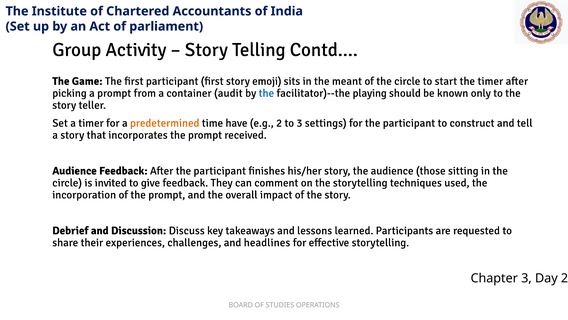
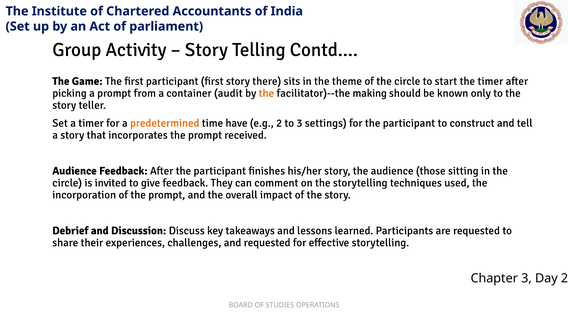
emoji: emoji -> there (267, 81)
meant: meant -> theme (347, 81)
the colour: blue -> orange (266, 93)
playing: playing -> making (370, 93)
and headlines: headlines -> requested (267, 242)
